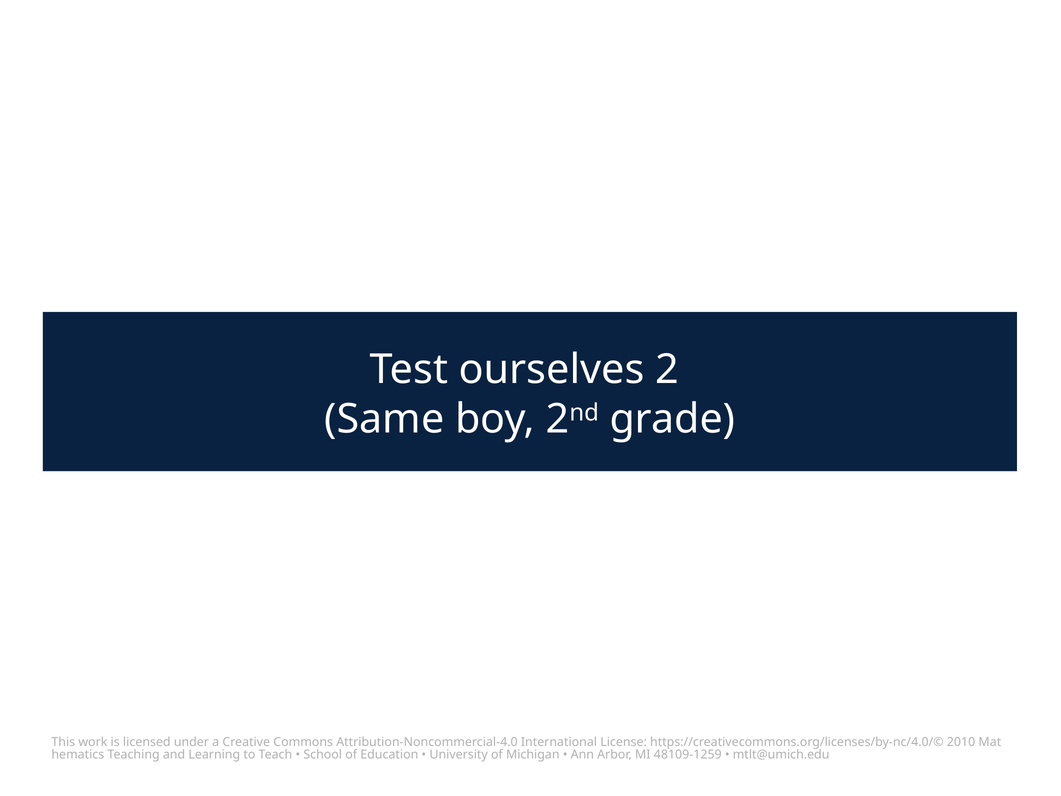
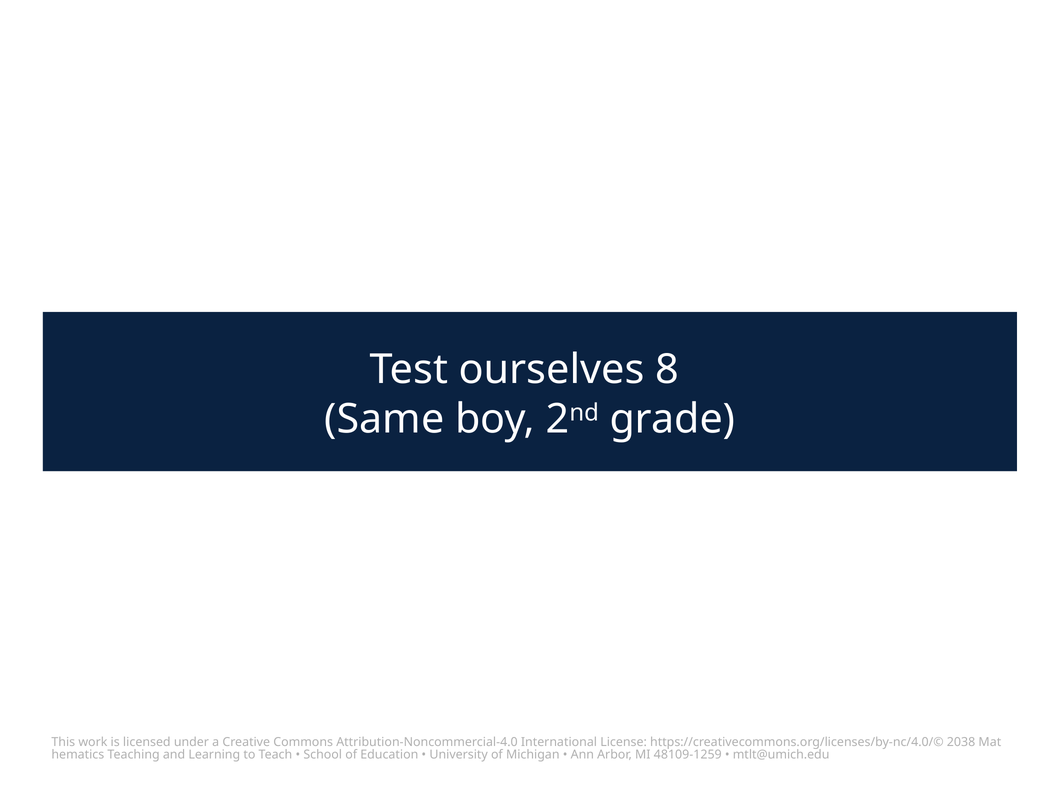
2: 2 -> 8 (667, 370)
2010: 2010 -> 2038 (961, 742)
